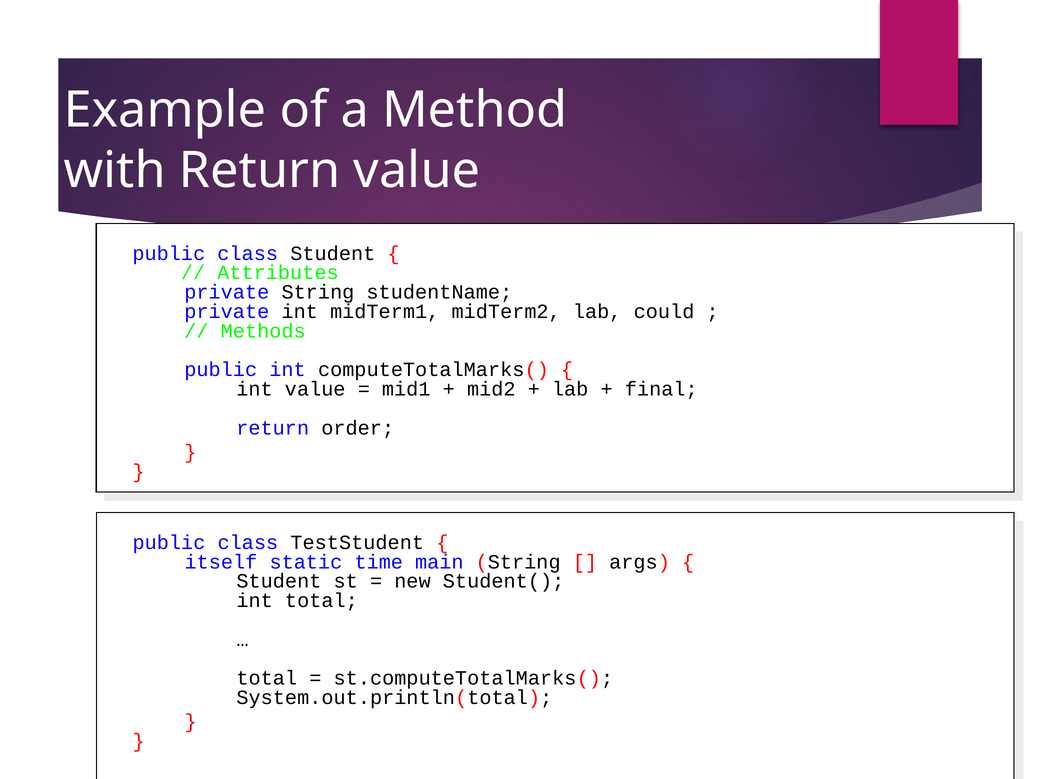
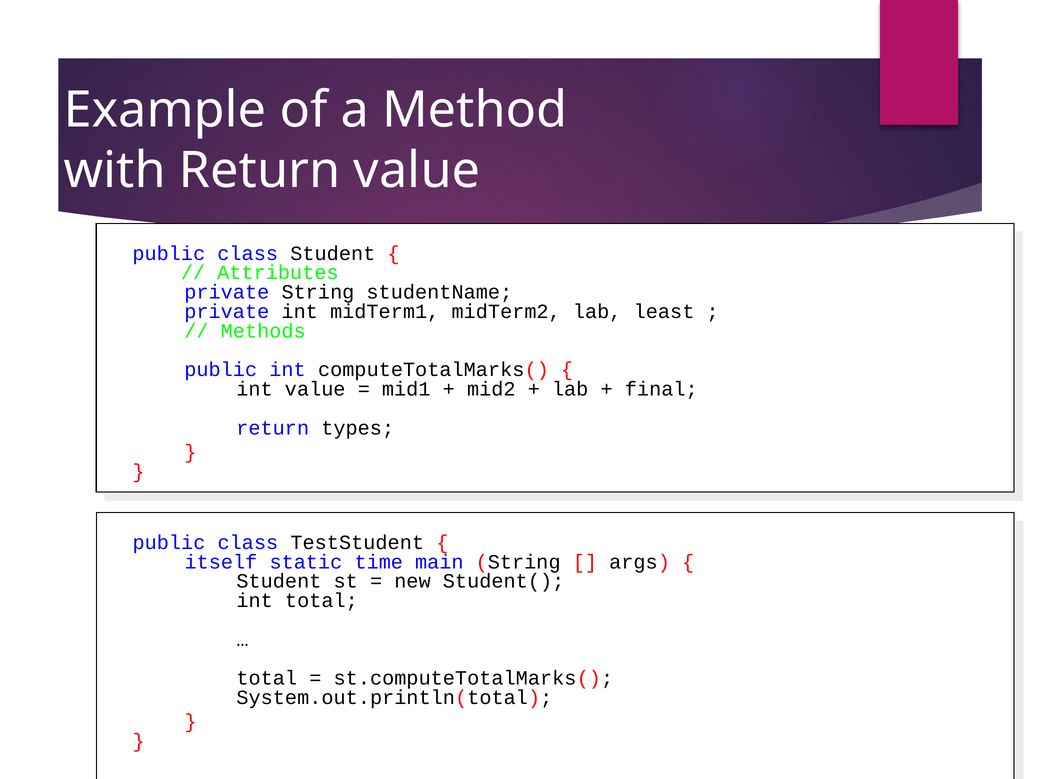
could: could -> least (664, 312)
order: order -> types (358, 428)
